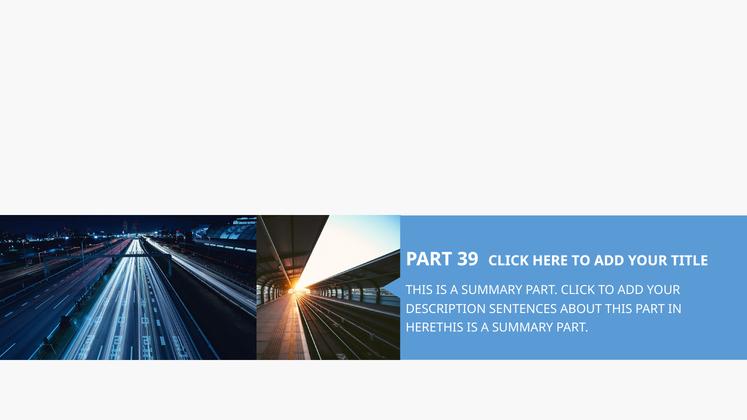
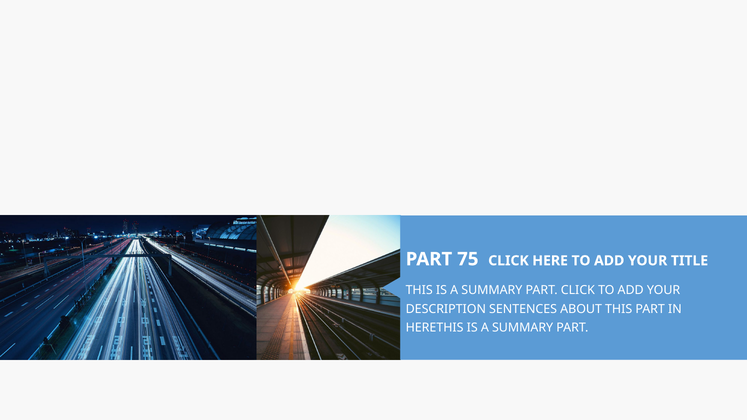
39: 39 -> 75 (468, 259)
